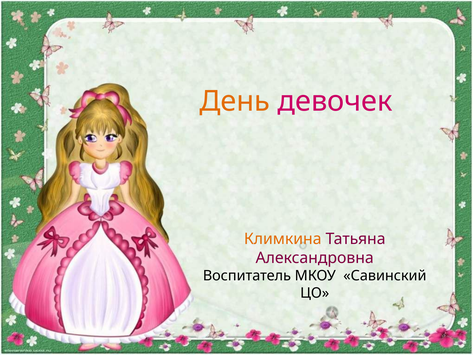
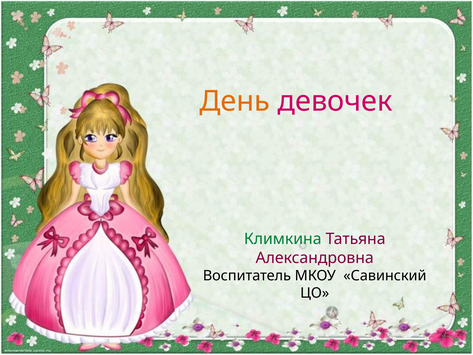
Климкина colour: orange -> green (283, 239)
